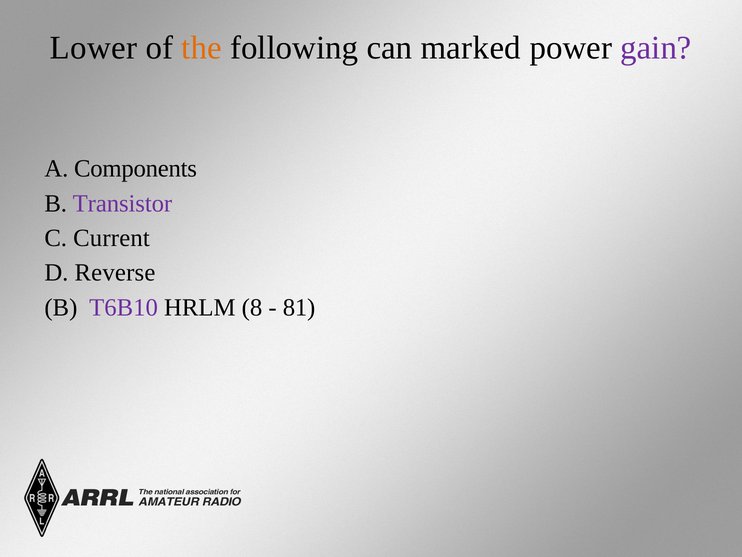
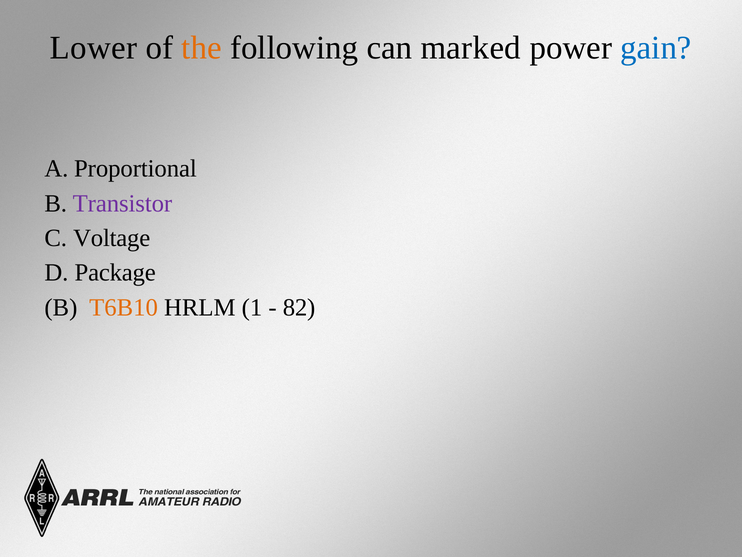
gain colour: purple -> blue (656, 48)
Components: Components -> Proportional (135, 169)
Current: Current -> Voltage (112, 238)
Reverse: Reverse -> Package (115, 272)
T6B10 colour: purple -> orange (124, 307)
8: 8 -> 1 (252, 307)
81: 81 -> 82 (299, 307)
